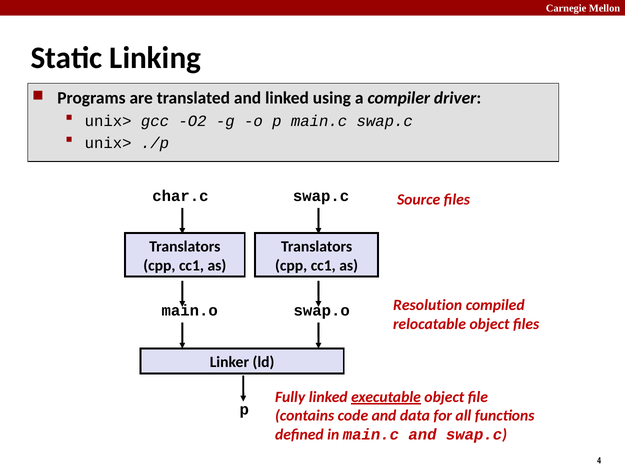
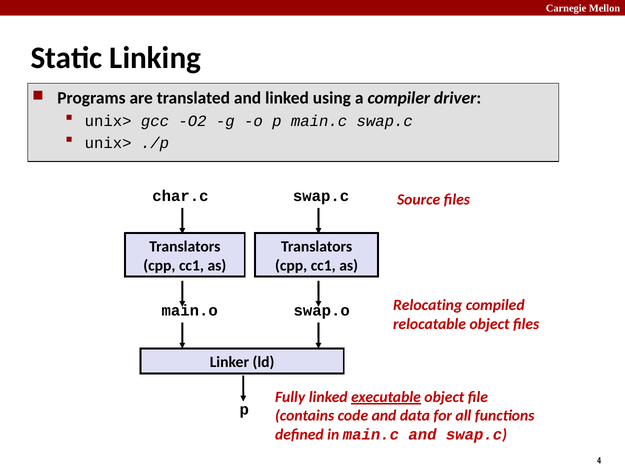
Resolution: Resolution -> Relocating (428, 305)
